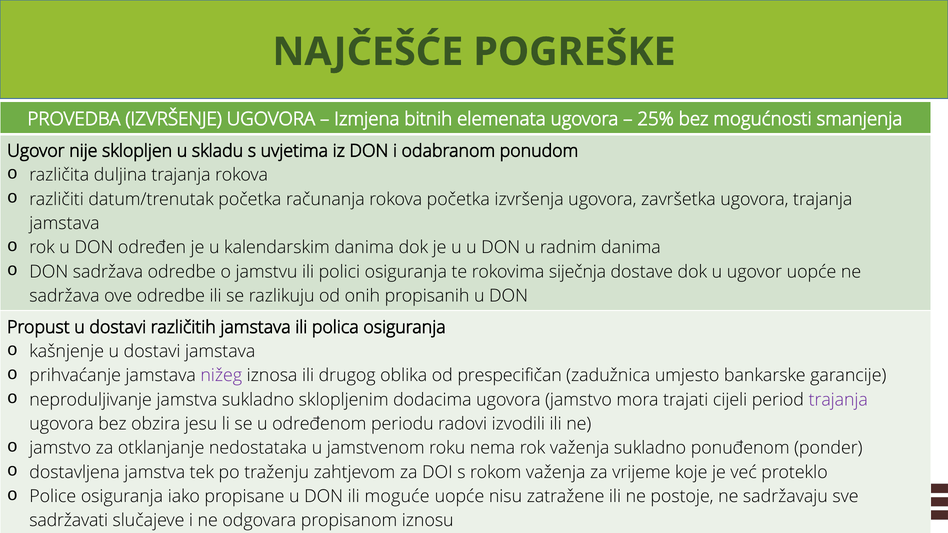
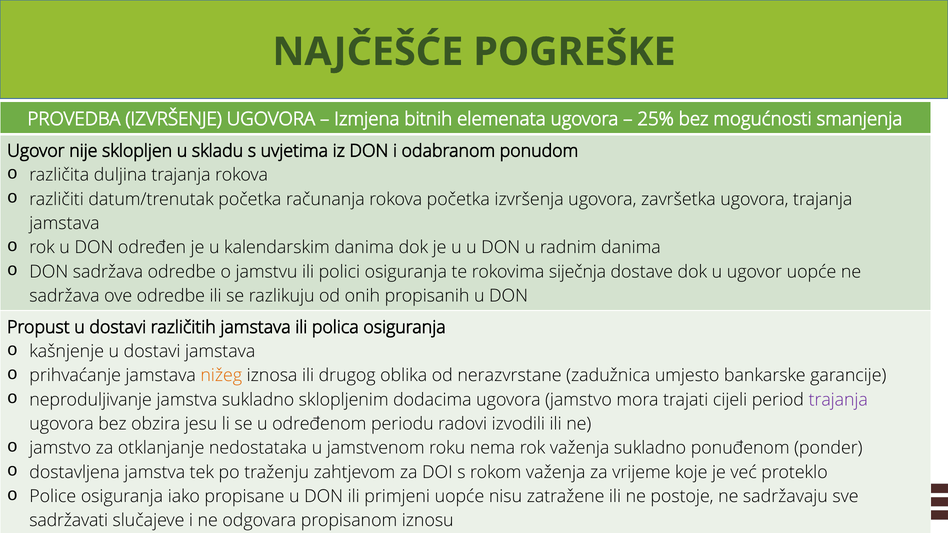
nižeg colour: purple -> orange (221, 376)
prespecifičan: prespecifičan -> nerazvrstane (510, 376)
moguće: moguće -> primjeni (397, 497)
